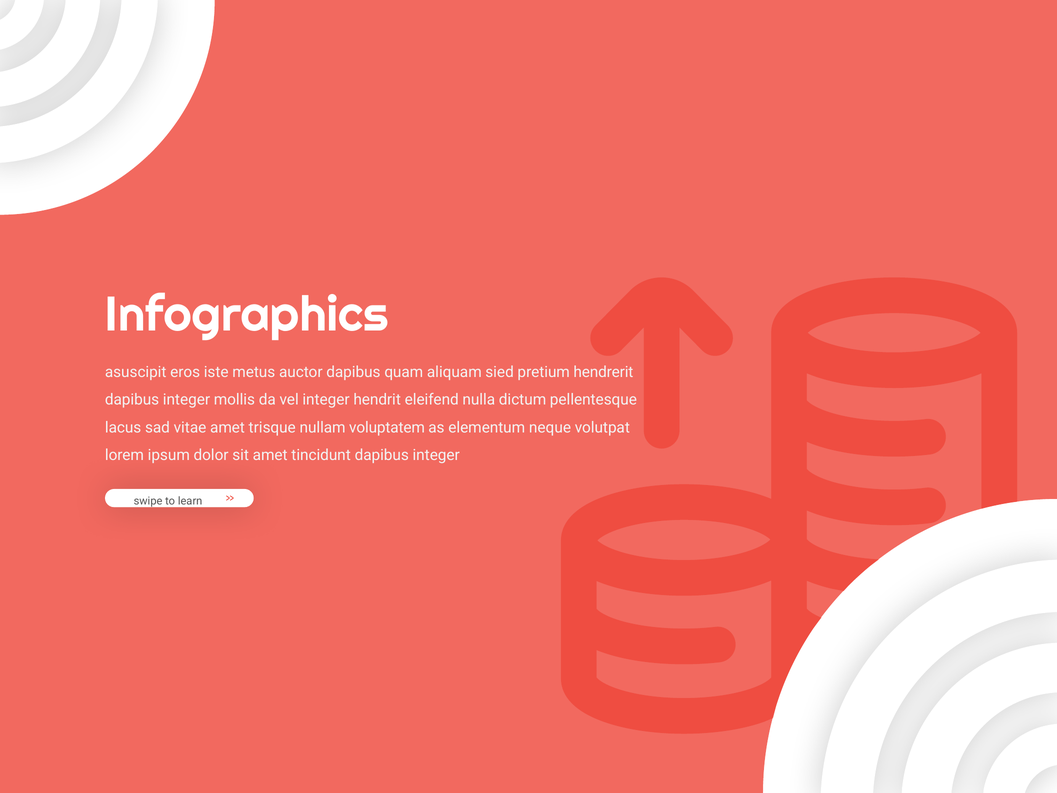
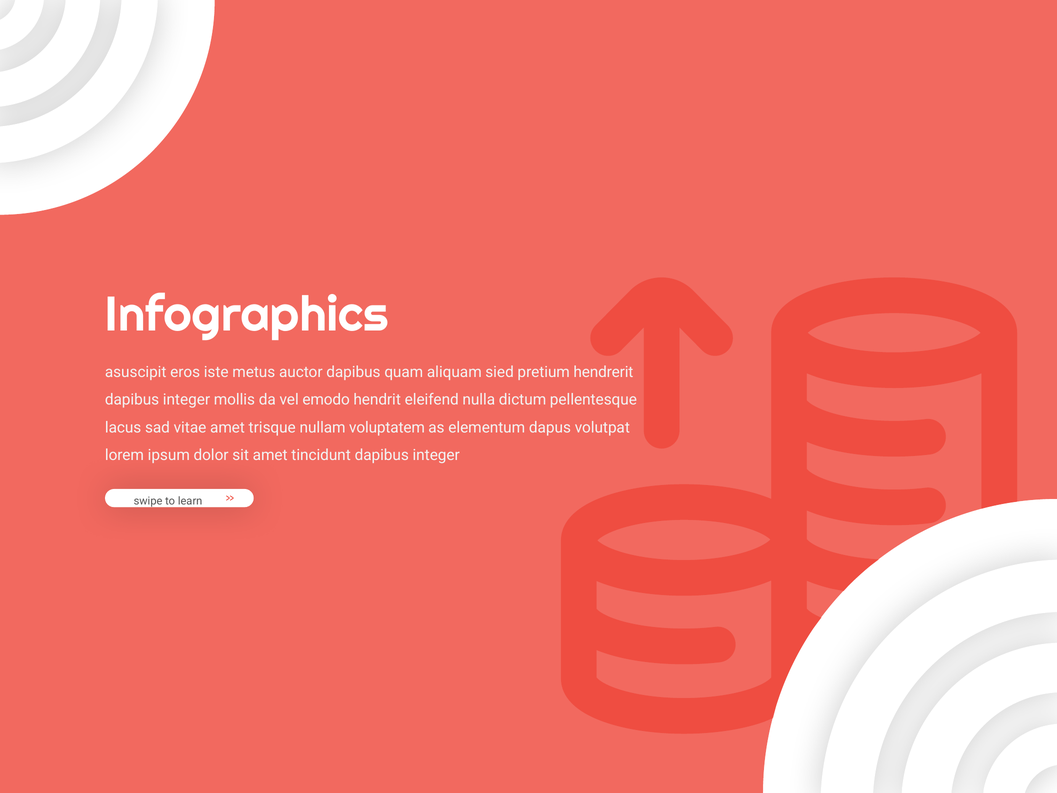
vel integer: integer -> emodo (326, 400)
neque: neque -> dapus (550, 427)
